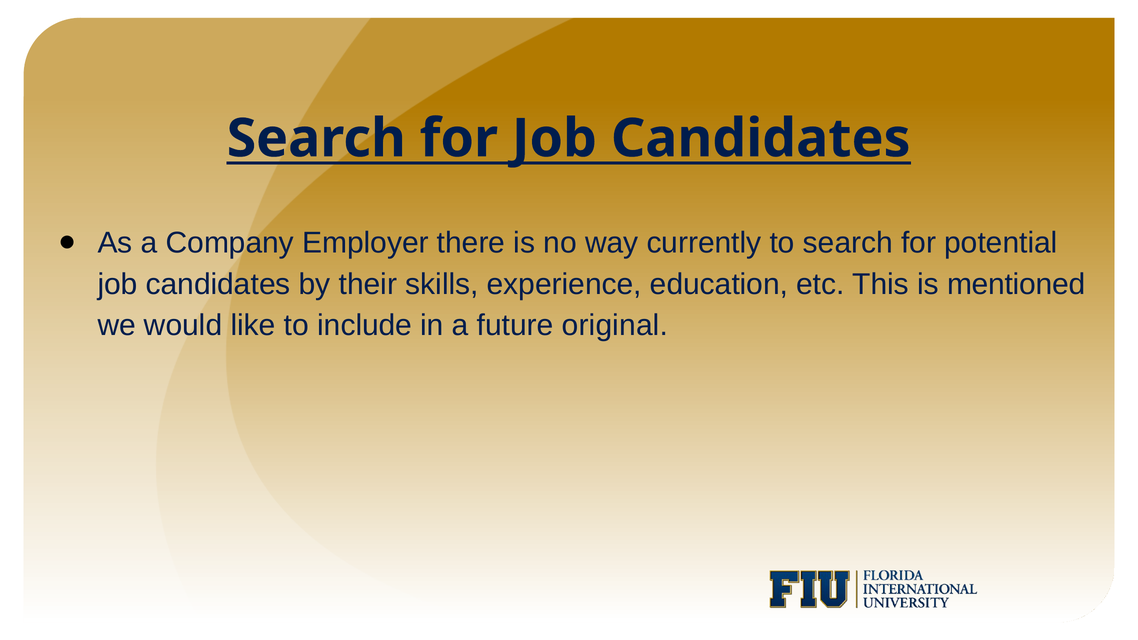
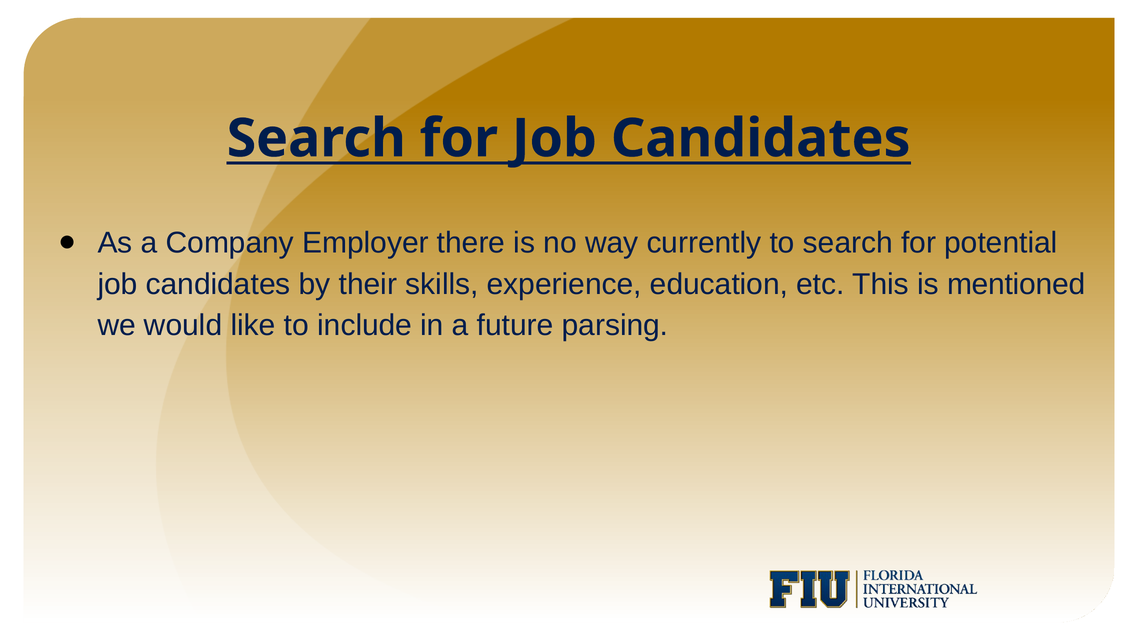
original: original -> parsing (615, 326)
